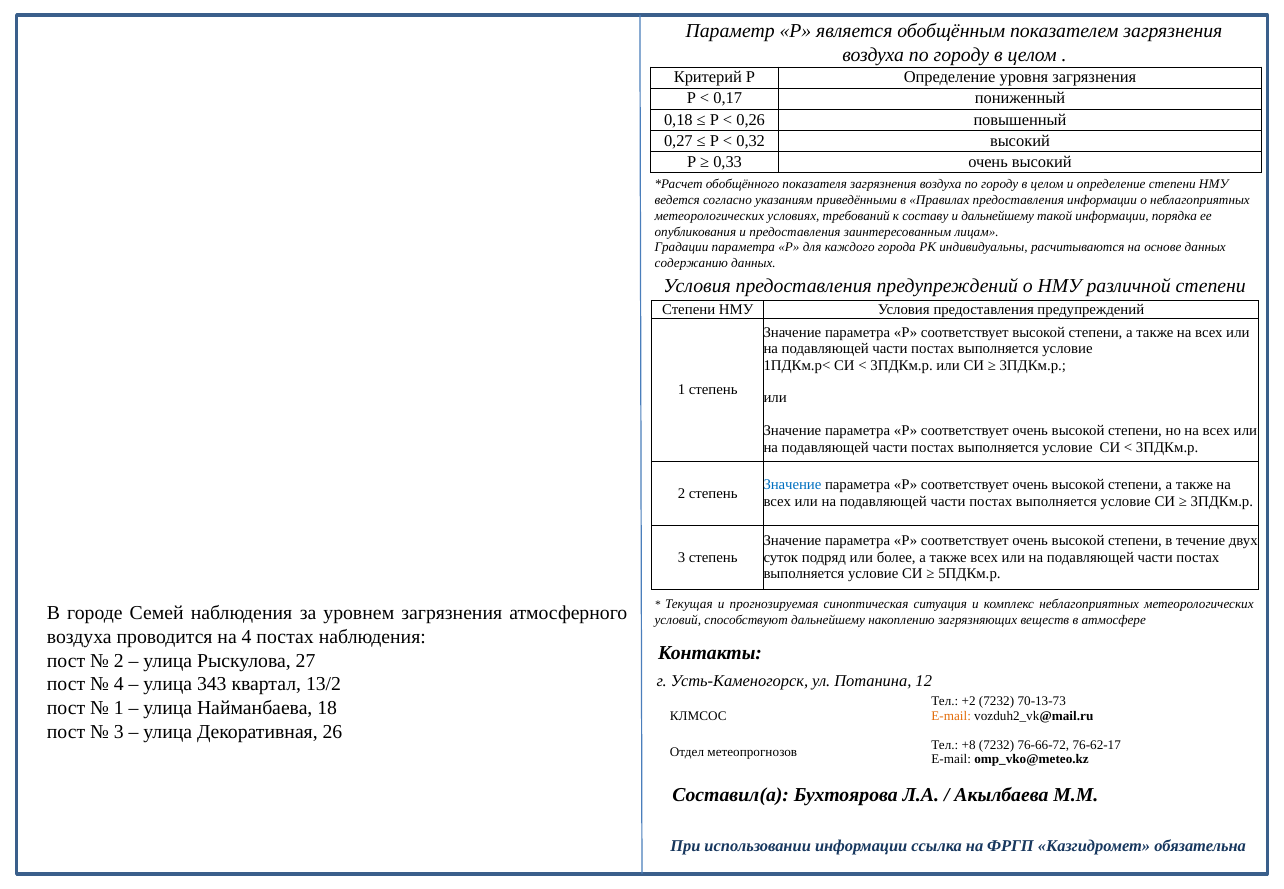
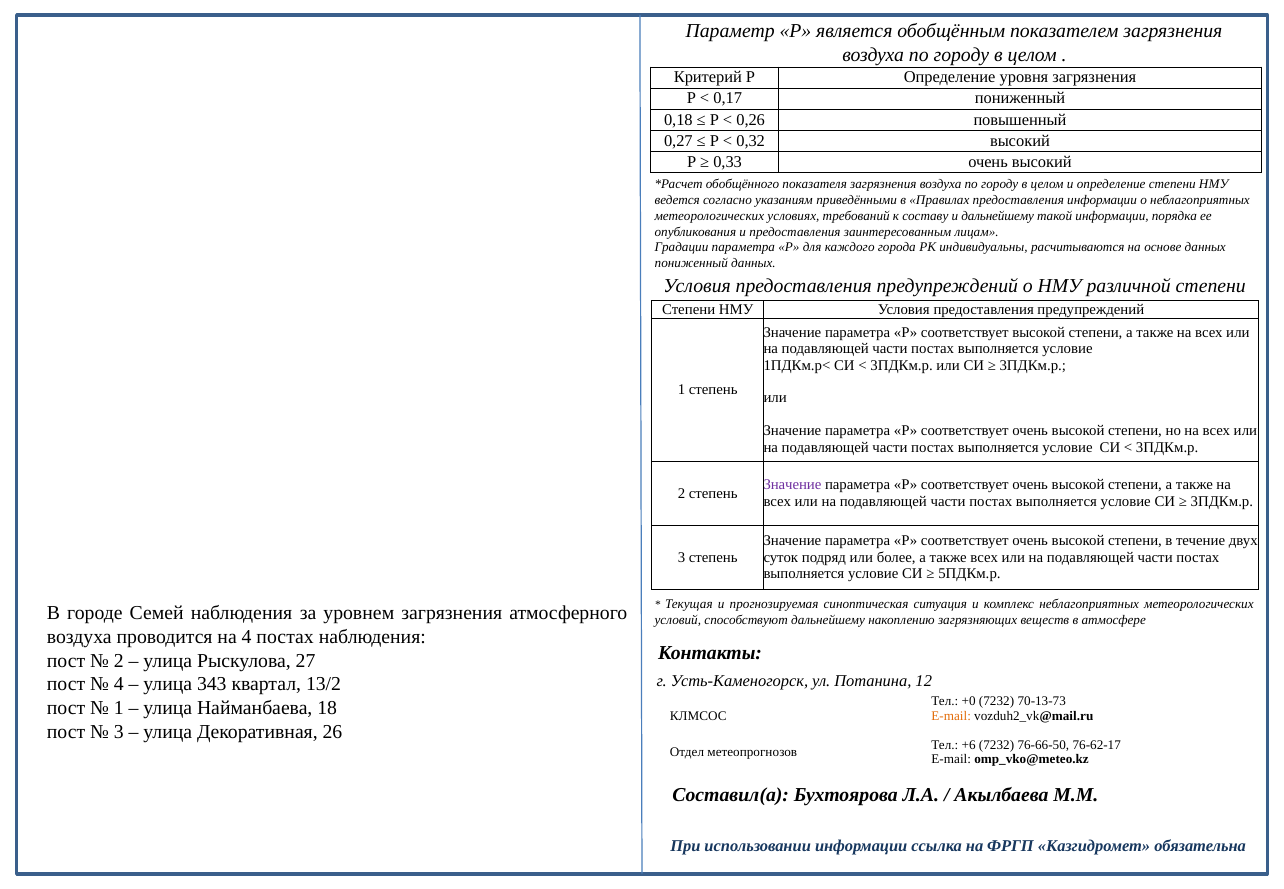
содержанию: содержанию -> пониженный (691, 263)
Значение colour: blue -> purple (792, 485)
+2: +2 -> +0 (969, 701)
+8: +8 -> +6 (969, 745)
76-66-72: 76-66-72 -> 76-66-50 (1043, 745)
